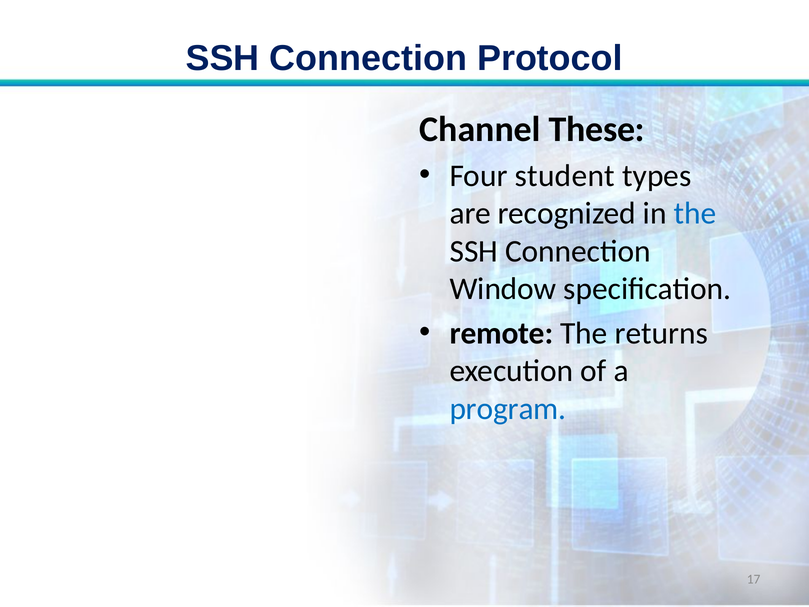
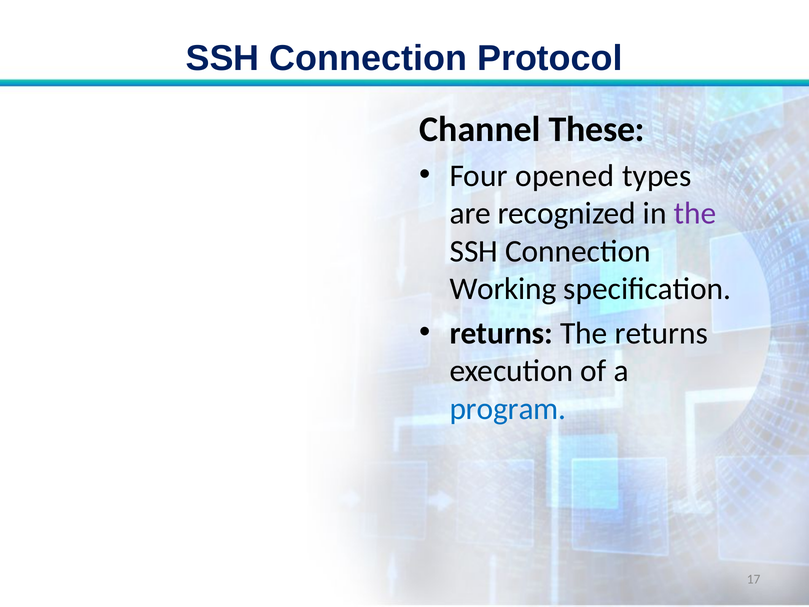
student: student -> opened (565, 176)
the colour: blue -> purple (695, 213)
Window: Window -> Working (503, 289)
remote: remote -> returns (501, 333)
